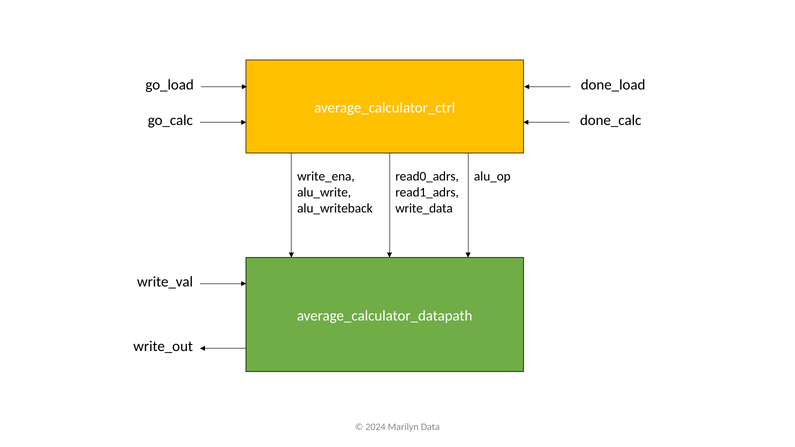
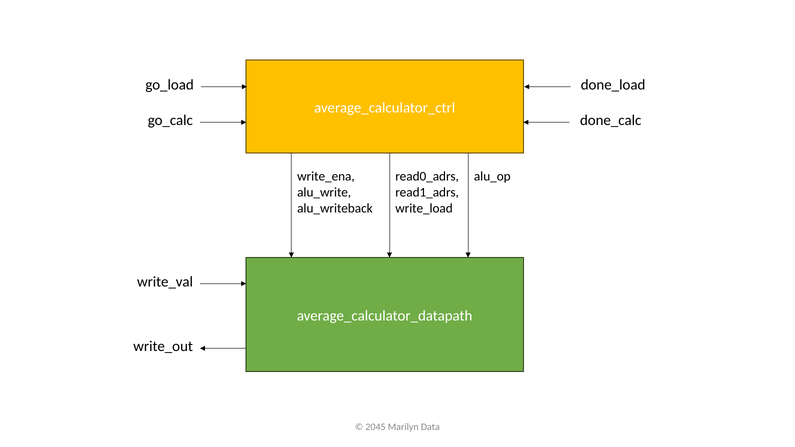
write_data: write_data -> write_load (424, 208)
2024: 2024 -> 2045 (376, 427)
